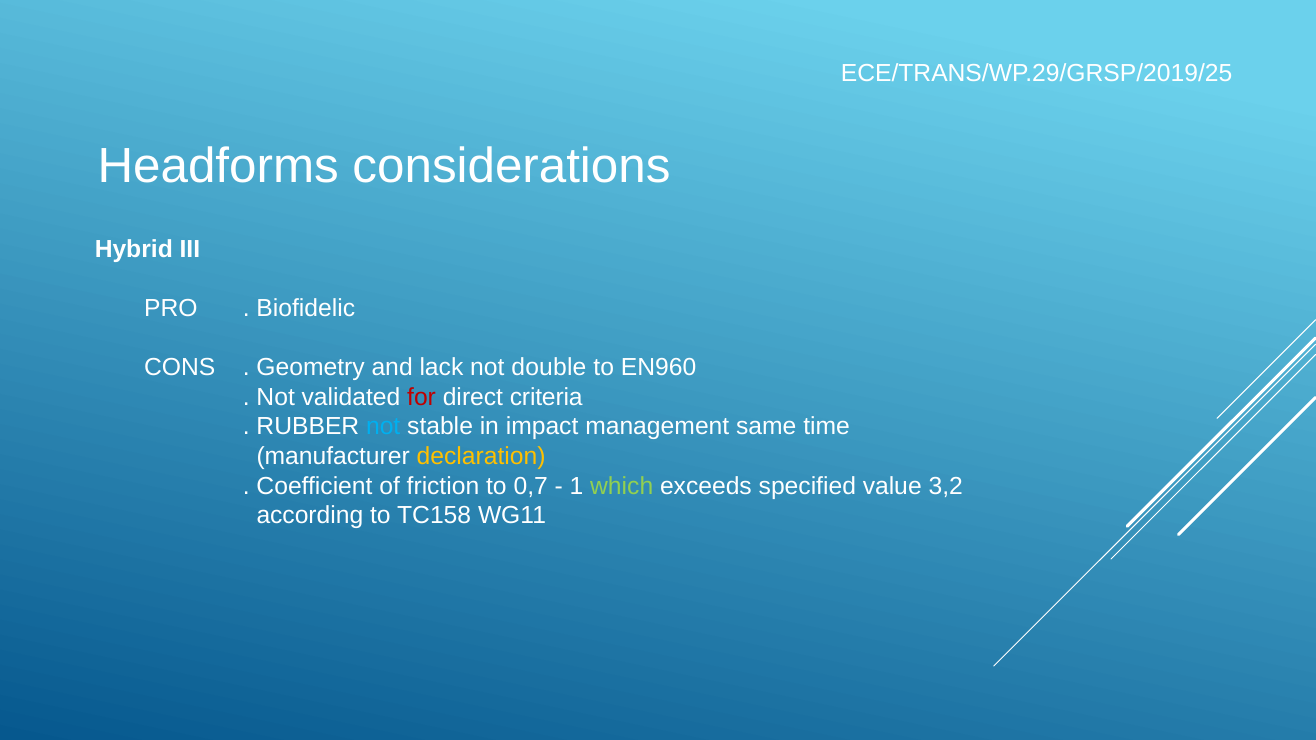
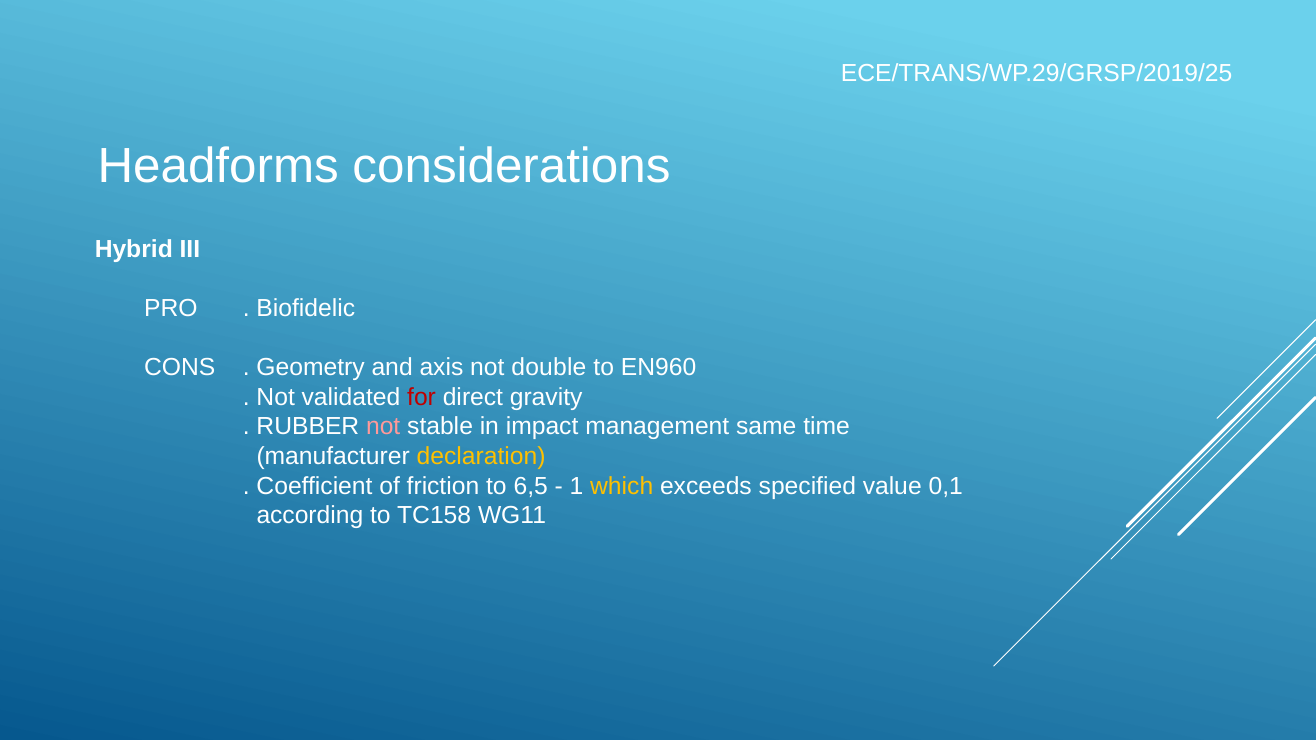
lack: lack -> axis (441, 368)
criteria: criteria -> gravity (546, 397)
not colour: light blue -> pink (383, 427)
0,7: 0,7 -> 6,5 (531, 486)
which colour: light green -> yellow (622, 486)
3,2: 3,2 -> 0,1 (946, 486)
